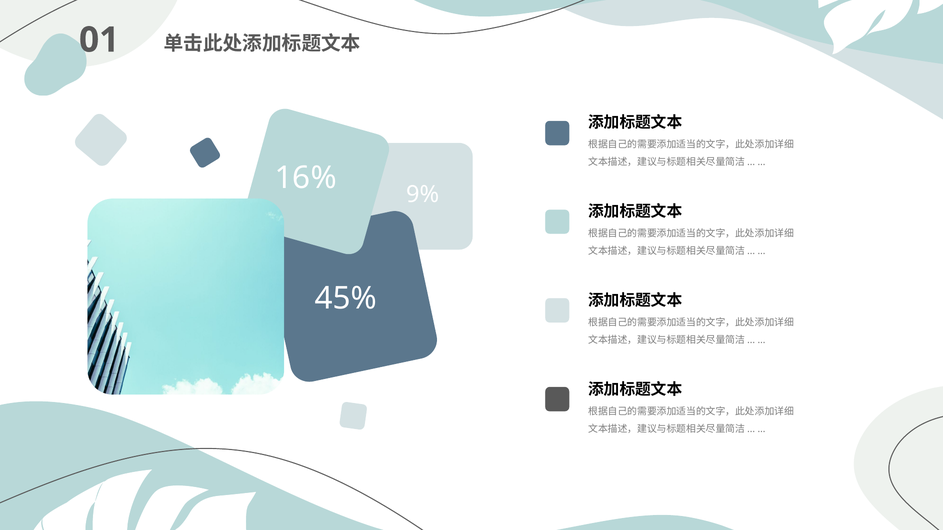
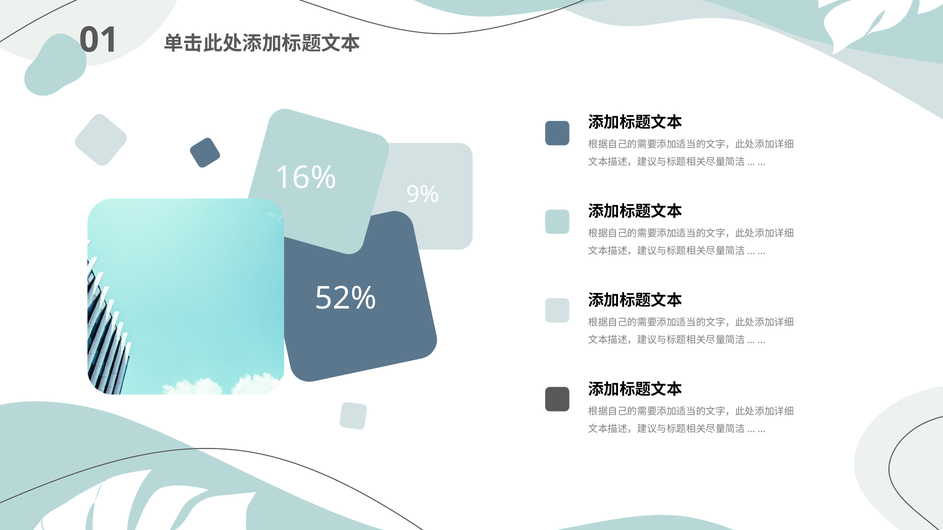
45%: 45% -> 52% (346, 298)
